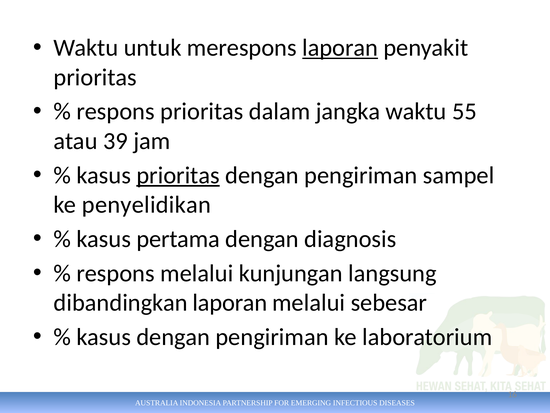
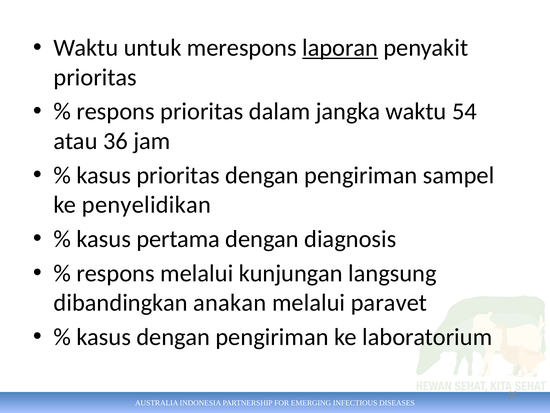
55: 55 -> 54 (464, 111)
39: 39 -> 36 (115, 141)
prioritas underline: present -> none (178, 175)
dibandingkan laporan: laporan -> anakan (230, 302)
sebesar: sebesar -> paravet (389, 302)
